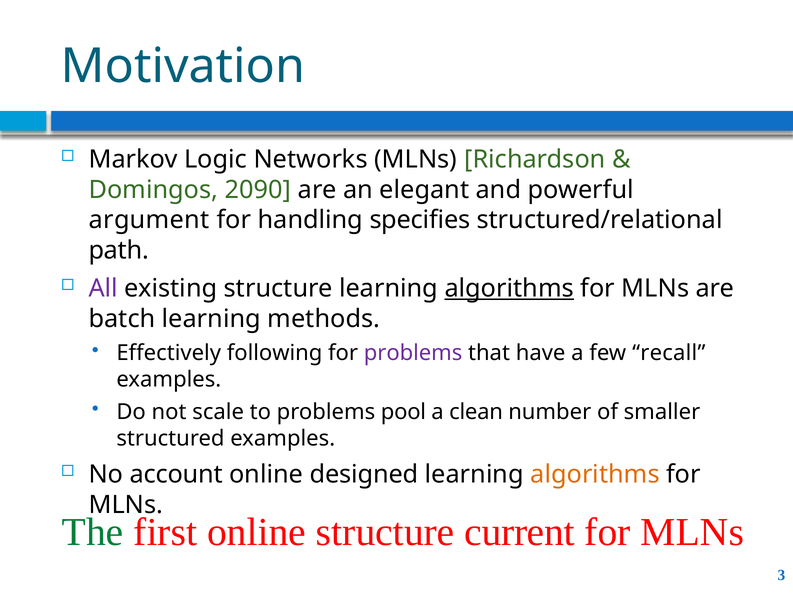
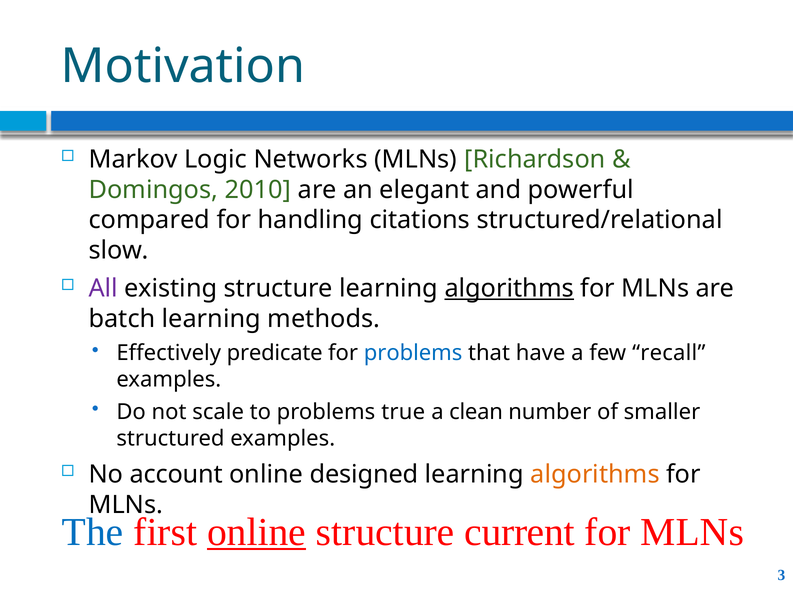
2090: 2090 -> 2010 (258, 190)
argument: argument -> compared (149, 220)
specifies: specifies -> citations (420, 220)
path: path -> slow (119, 251)
following: following -> predicate (275, 353)
problems colour: purple -> blue (413, 353)
pool: pool -> true (403, 412)
The colour: green -> blue (93, 533)
online underline: none -> present (257, 533)
